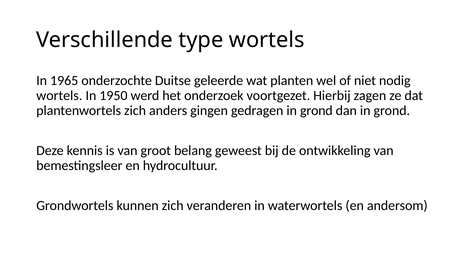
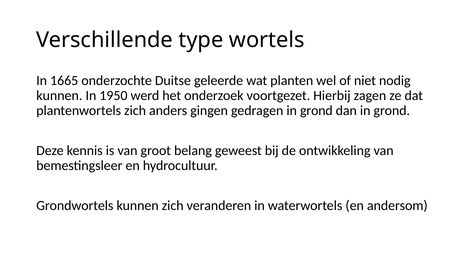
1965: 1965 -> 1665 (64, 80)
wortels: wortels -> kunnen (59, 95)
